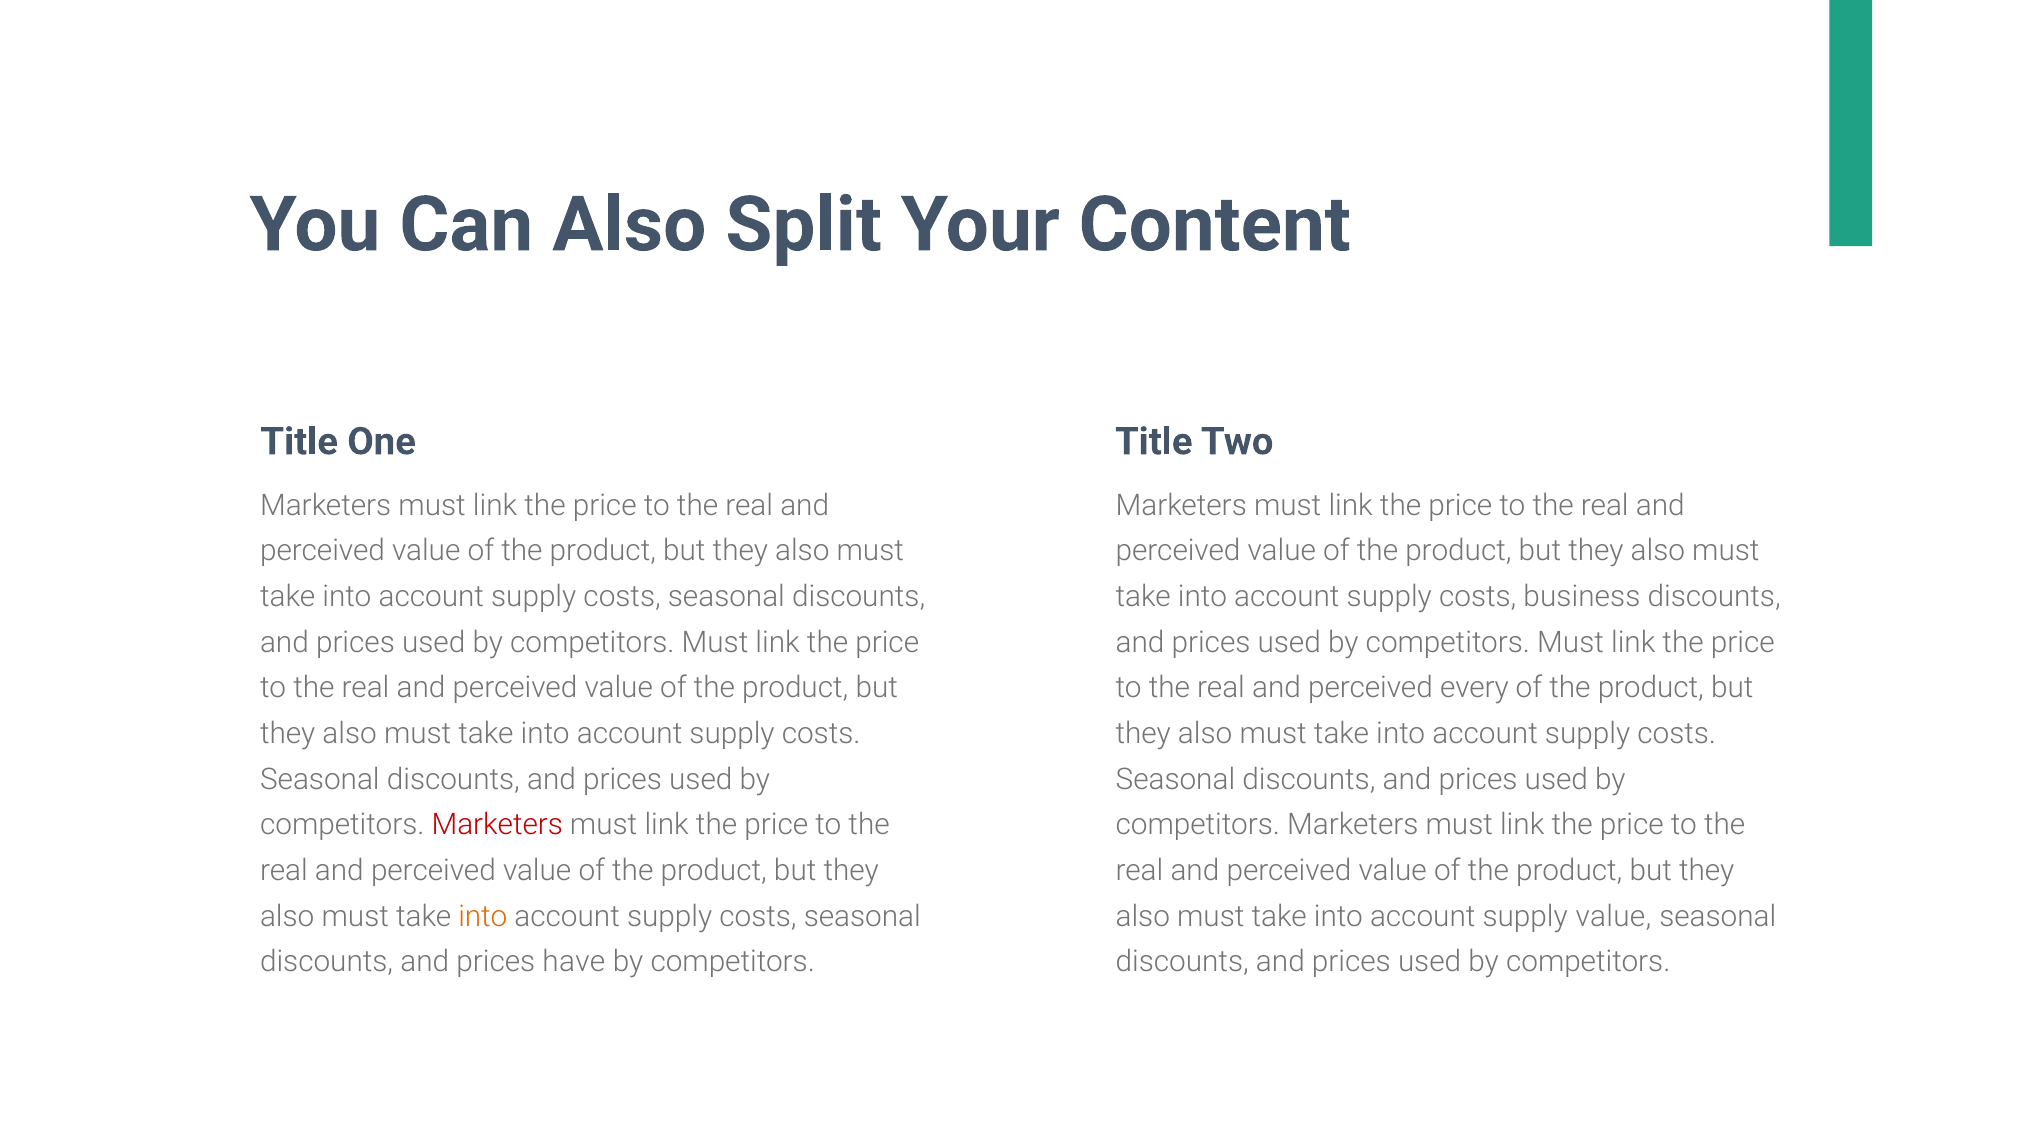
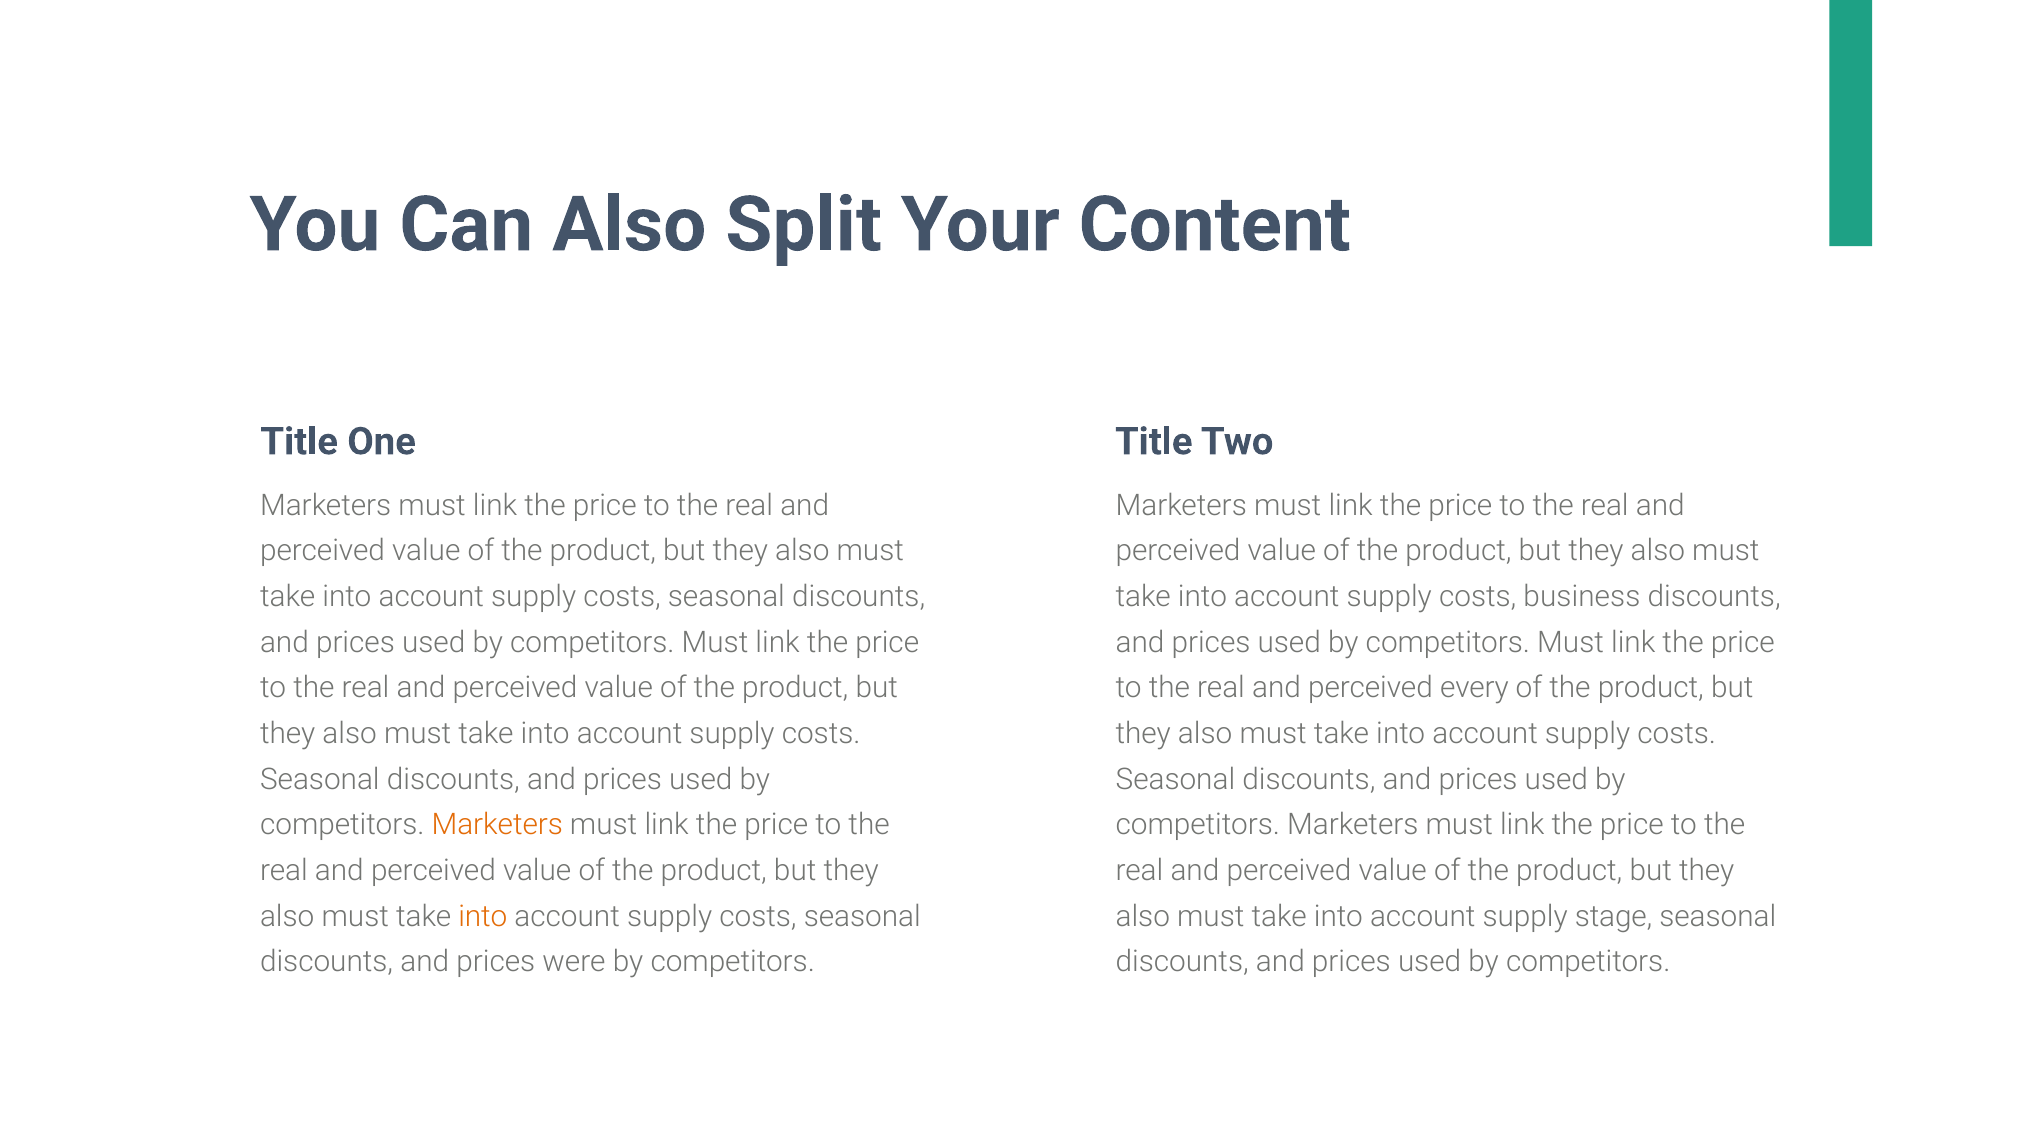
Marketers colour: red -> orange (497, 825)
supply value: value -> stage (1614, 917)
have: have -> were (574, 962)
